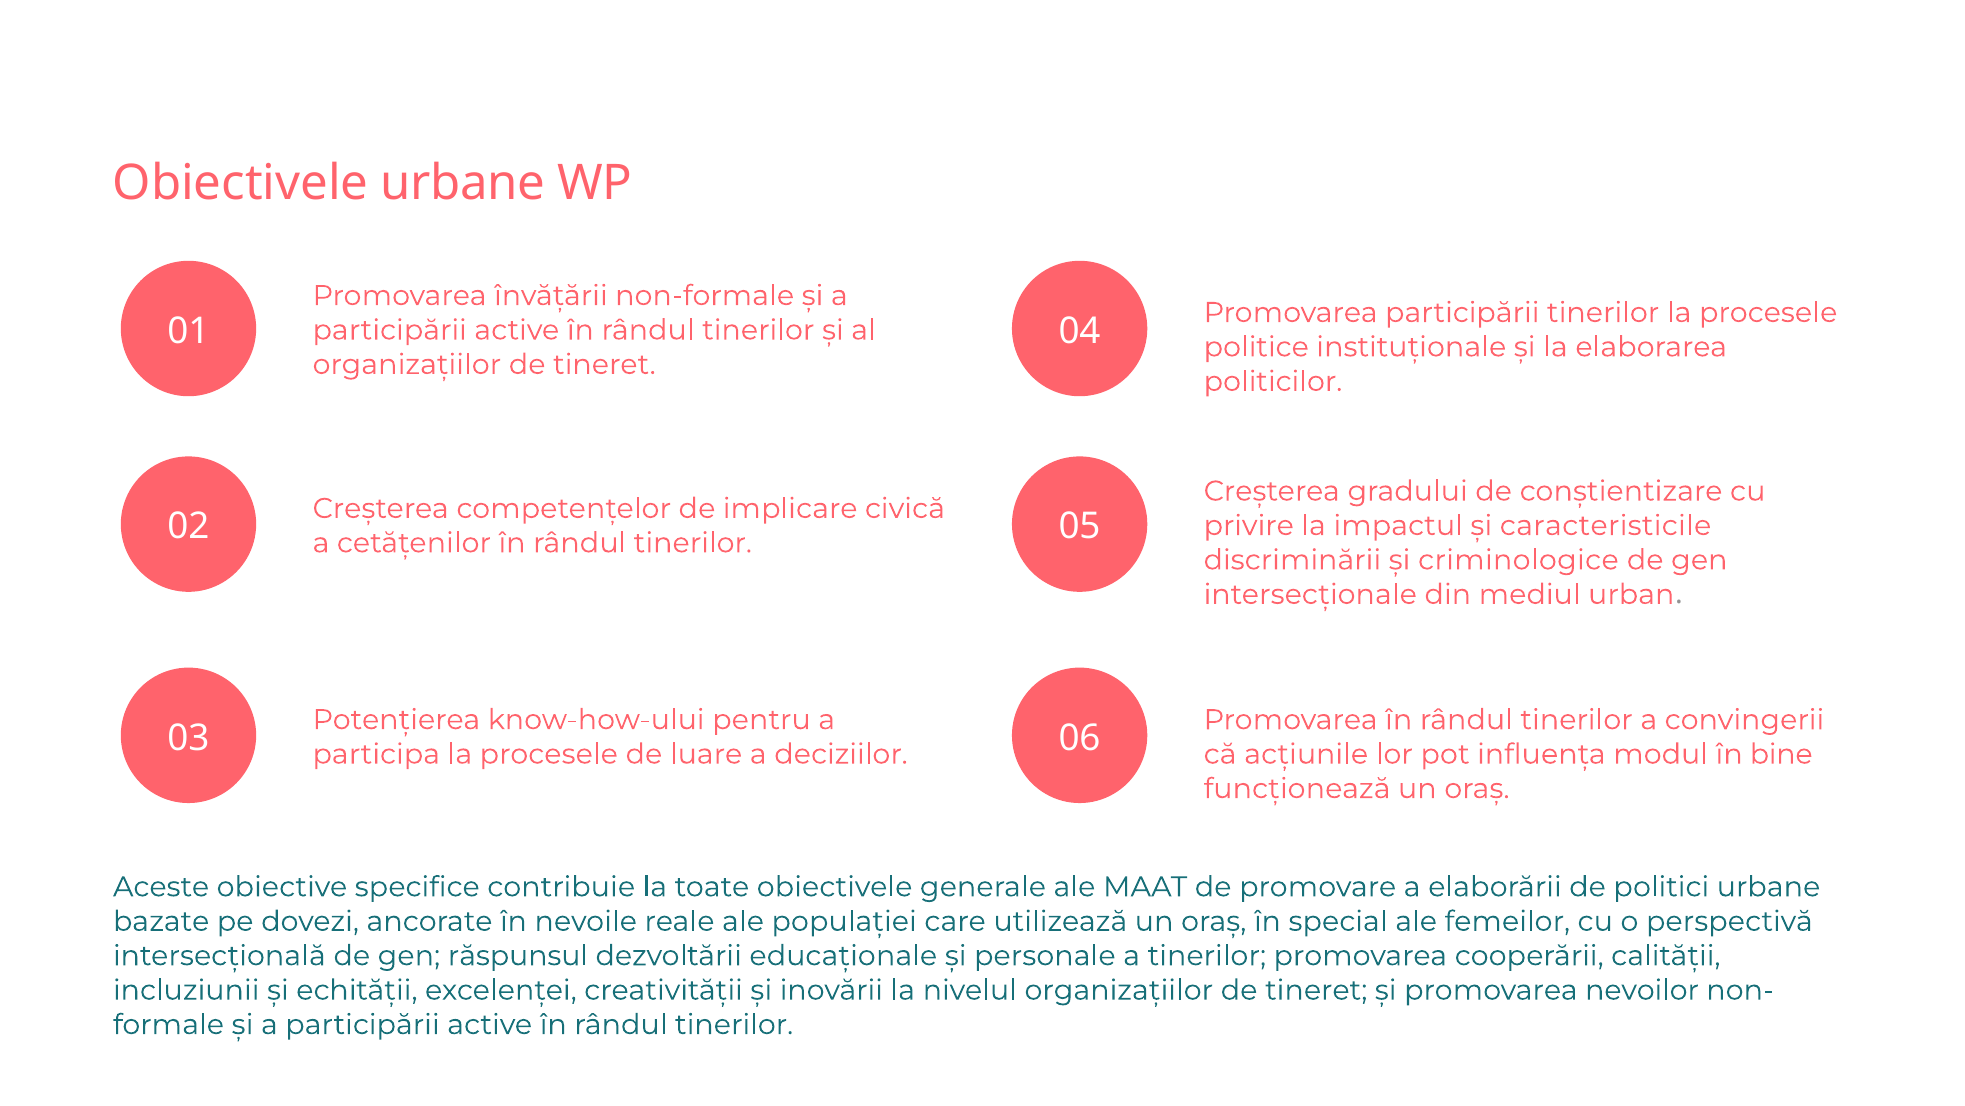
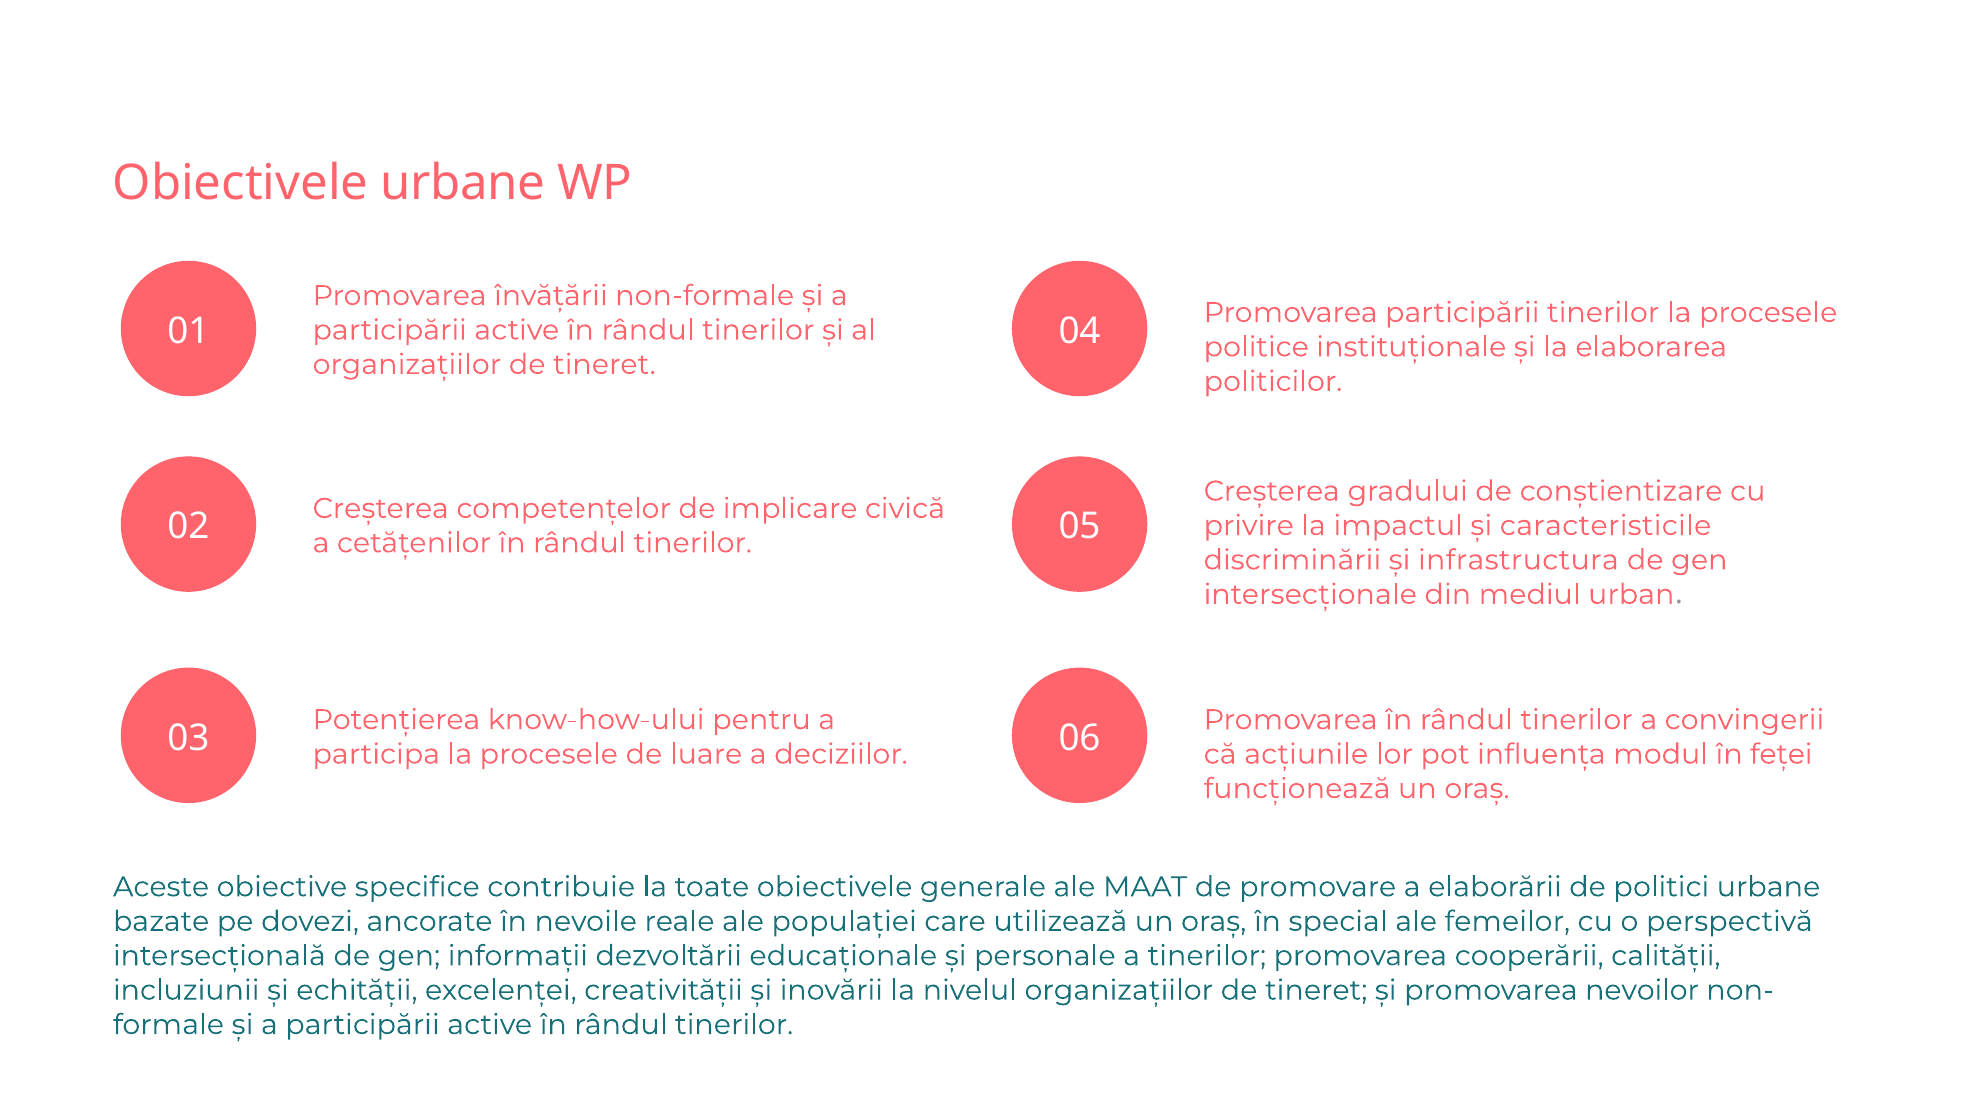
criminologice: criminologice -> infrastructura (1518, 560)
bine: bine -> feței (1781, 754)
răspunsul: răspunsul -> informații (518, 955)
